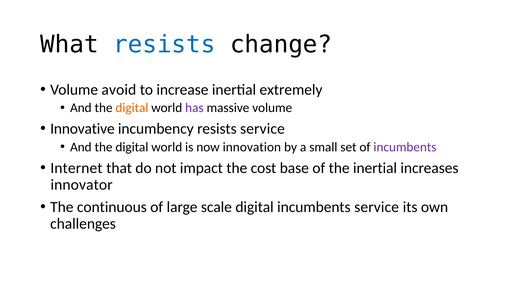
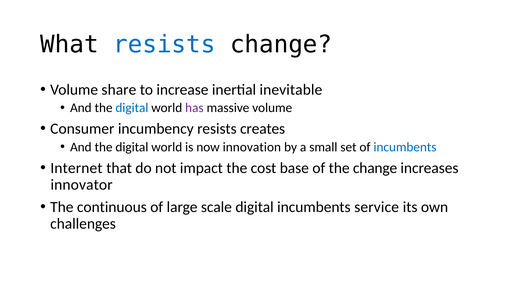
avoid: avoid -> share (119, 89)
extremely: extremely -> inevitable (291, 89)
digital colour: orange -> blue (132, 108)
Innovative: Innovative -> Consumer (82, 129)
resists service: service -> creates (263, 129)
incumbents colour: purple -> blue (405, 147)
the inertial: inertial -> change (375, 168)
